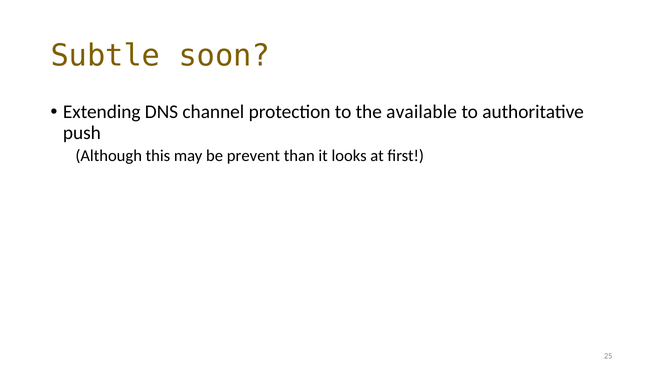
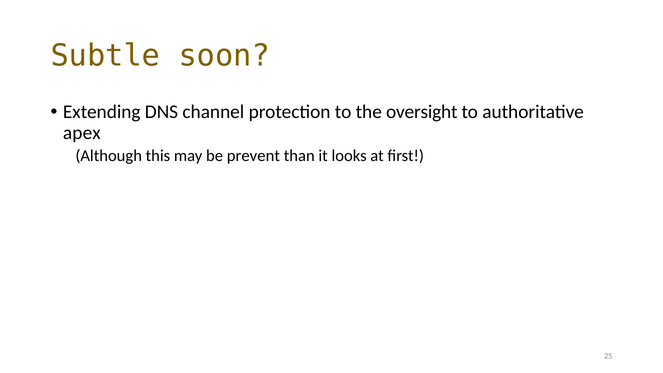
available: available -> oversight (422, 112)
push: push -> apex (82, 133)
